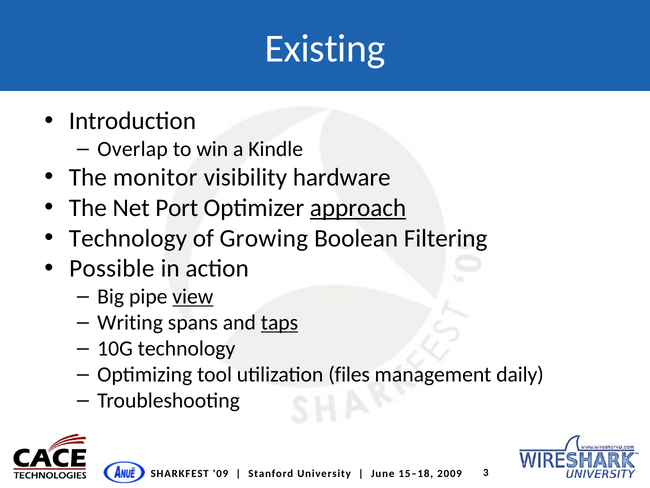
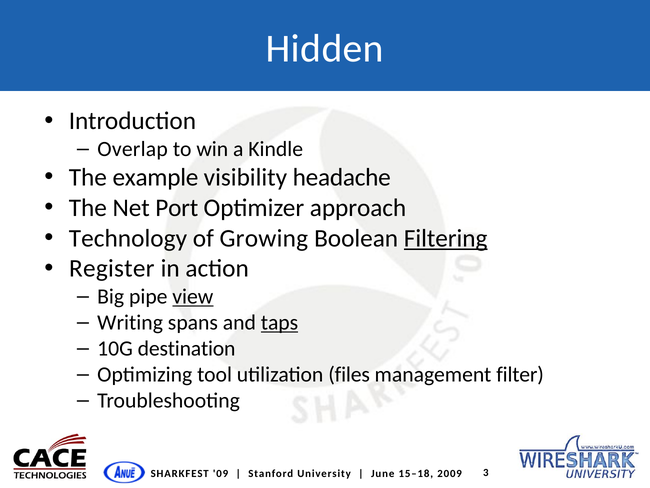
Existing: Existing -> Hidden (325, 49)
monitor: monitor -> example (155, 177)
hardware: hardware -> headache (342, 177)
approach underline: present -> none (358, 208)
Filtering underline: none -> present (446, 238)
Possible: Possible -> Register (112, 268)
10G technology: technology -> destination (187, 348)
daily: daily -> filter (520, 374)
